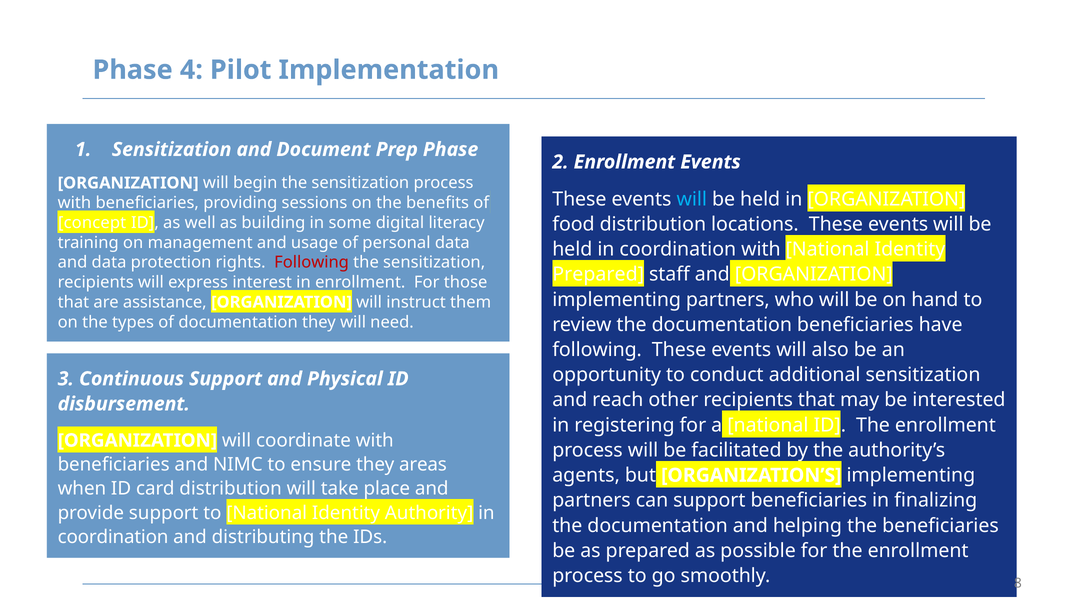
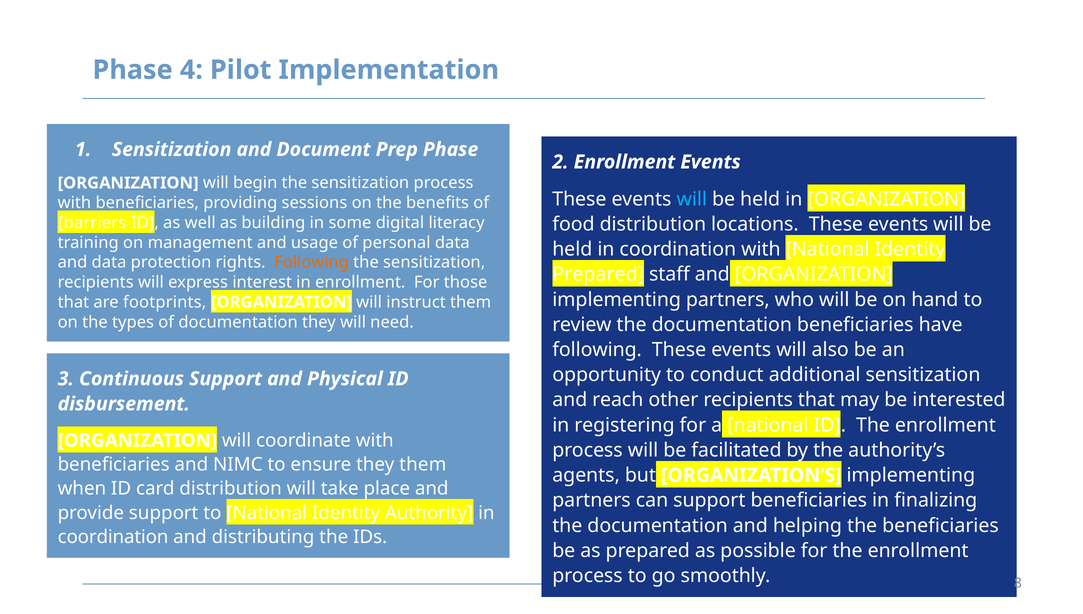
concept: concept -> barriers (92, 223)
Following colour: red -> orange (312, 262)
assistance: assistance -> footprints (165, 302)
they areas: areas -> them (423, 465)
